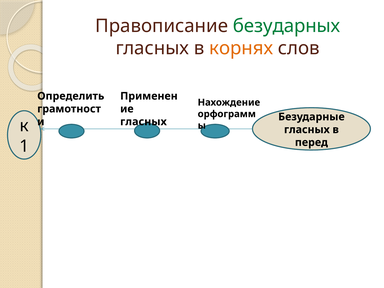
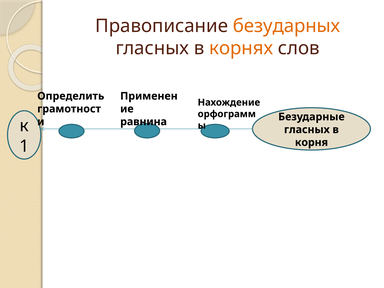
безударных colour: green -> orange (287, 26)
гласных: гласных -> равнина (144, 122)
перед: перед -> корня (311, 142)
